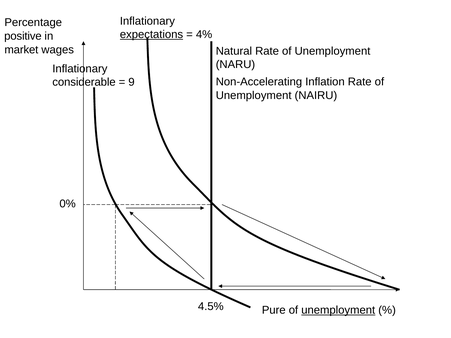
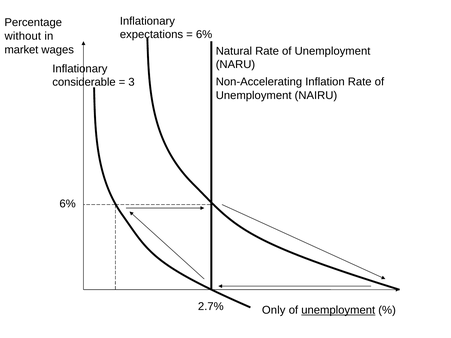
expectations underline: present -> none (151, 35)
4%: 4% -> 6% (204, 35)
positive: positive -> without (23, 36)
9: 9 -> 3 (132, 82)
0%: 0% -> 6% (68, 204)
4.5%: 4.5% -> 2.7% (211, 307)
Pure: Pure -> Only (274, 310)
